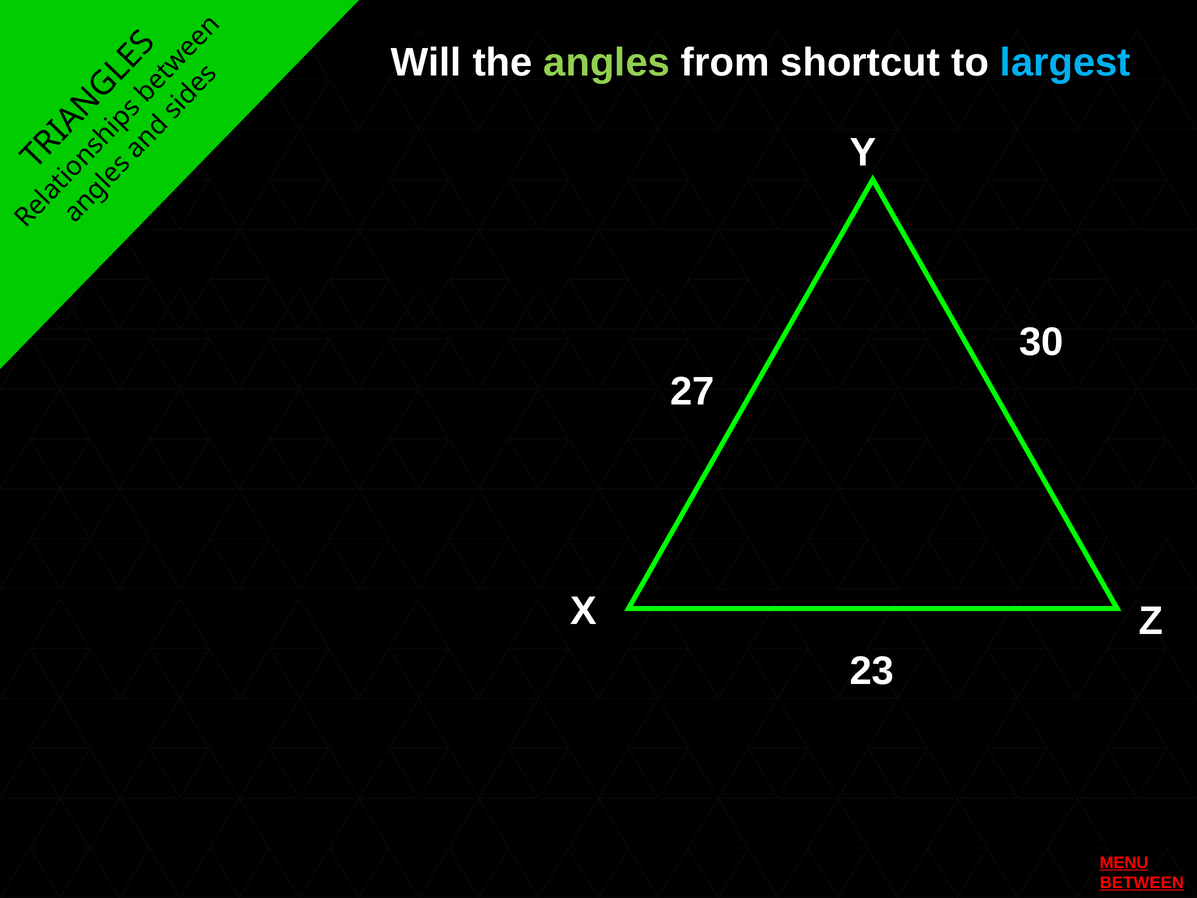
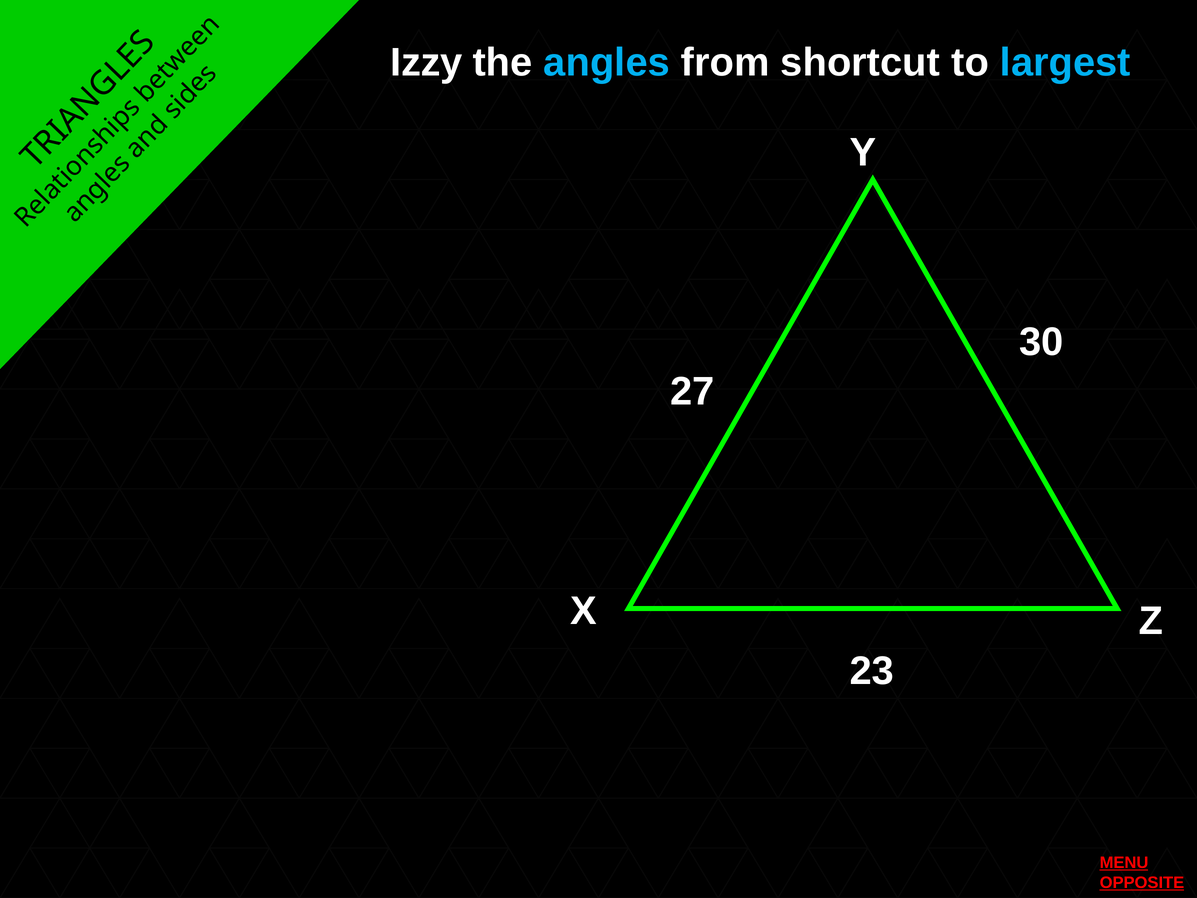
Will: Will -> Izzy (426, 63)
angles colour: light green -> light blue (607, 63)
BETWEEN: BETWEEN -> OPPOSITE (1142, 882)
